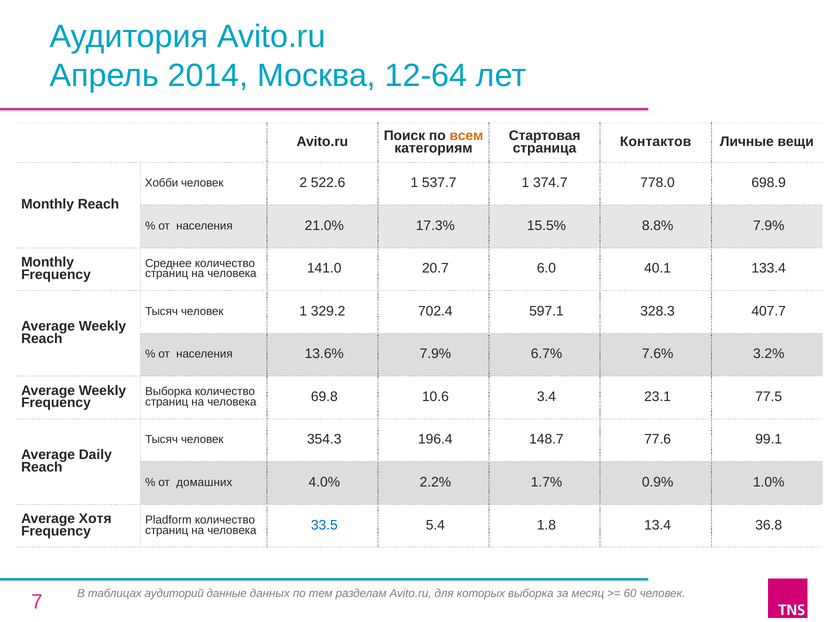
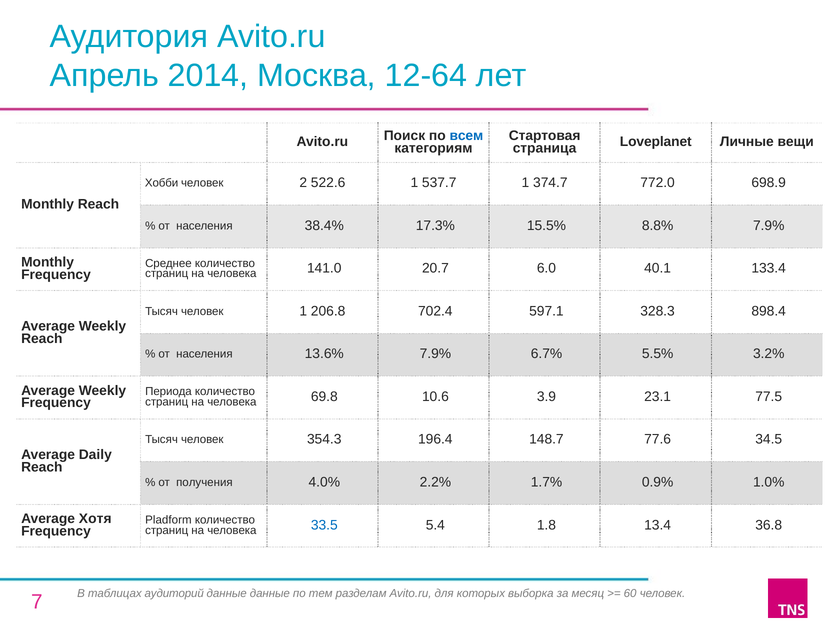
всем colour: orange -> blue (466, 136)
Контактов: Контактов -> Loveplanet (656, 142)
778.0: 778.0 -> 772.0 (658, 183)
21.0%: 21.0% -> 38.4% (324, 225)
329.2: 329.2 -> 206.8 (328, 311)
407.7: 407.7 -> 898.4 (769, 311)
7.6%: 7.6% -> 5.5% (658, 354)
Выборка: Выборка -> Периода (168, 392)
3.4: 3.4 -> 3.9 (546, 396)
99.1: 99.1 -> 34.5 (769, 439)
домашних: домашних -> получения (204, 482)
данные данных: данных -> данные (270, 593)
